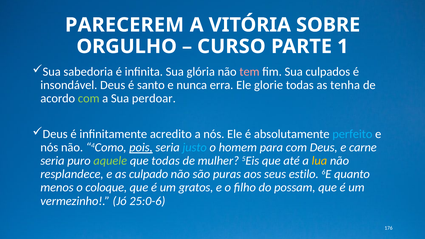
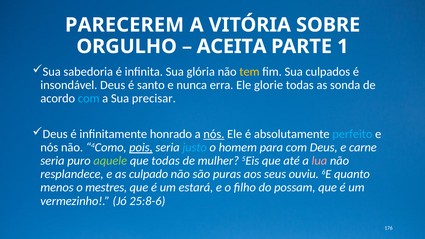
CURSO: CURSO -> ACEITA (232, 46)
tem colour: pink -> yellow (249, 72)
tenha: tenha -> sonda (345, 85)
com colour: light green -> light blue (89, 99)
perdoar: perdoar -> precisar (154, 99)
acredito: acredito -> honrado (171, 134)
nós underline: none -> present (214, 134)
lua colour: yellow -> pink (319, 161)
estilo: estilo -> ouviu (304, 174)
coloque: coloque -> mestres (106, 188)
gratos: gratos -> estará (196, 188)
25:0-6: 25:0-6 -> 25:8-6 (147, 201)
